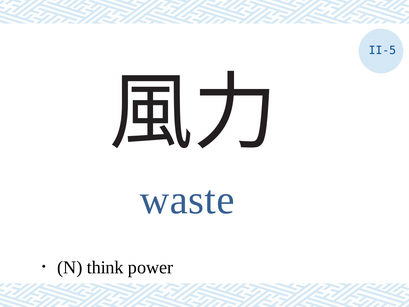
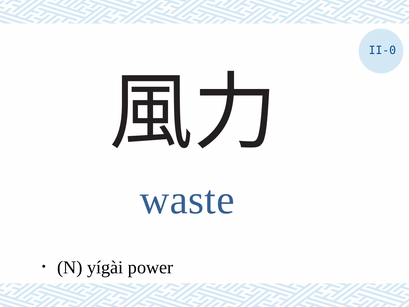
II-5: II-5 -> II-0 (382, 51)
think: think -> yígài (105, 267)
